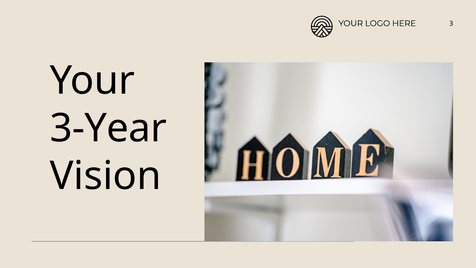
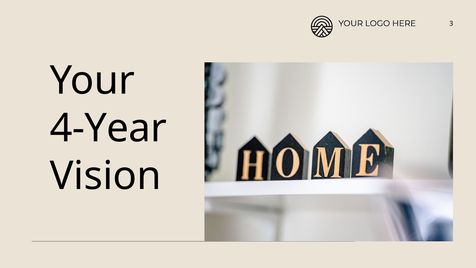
3-Year: 3-Year -> 4-Year (108, 128)
